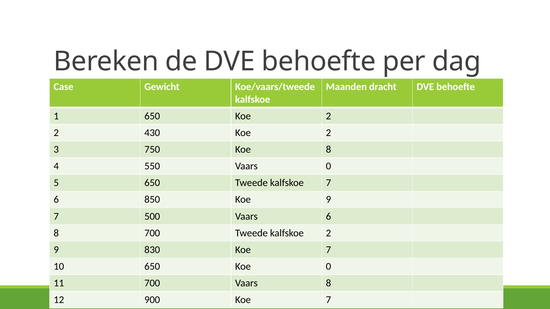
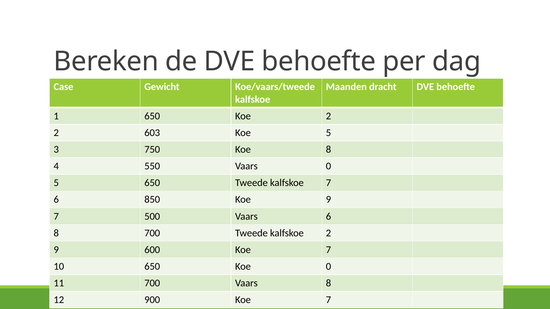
430: 430 -> 603 (152, 133)
2: 2 -> 5 (328, 133)
830: 830 -> 600 (152, 250)
